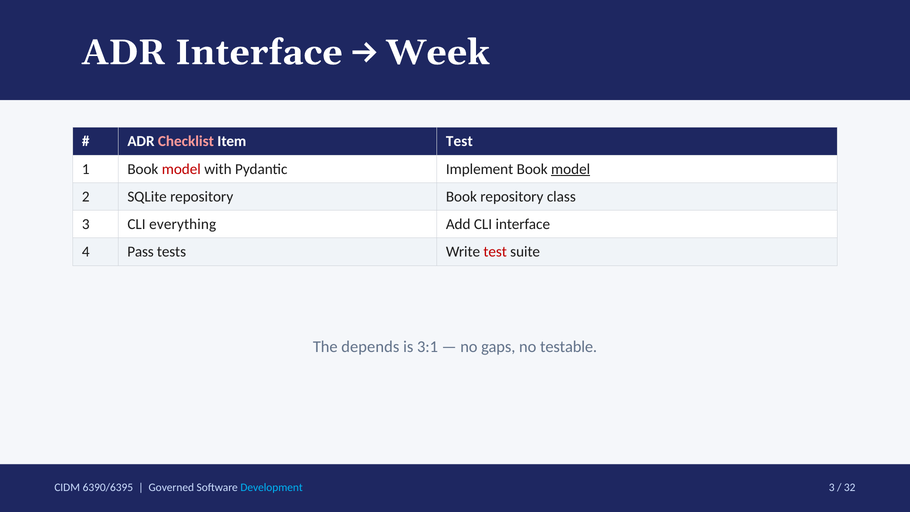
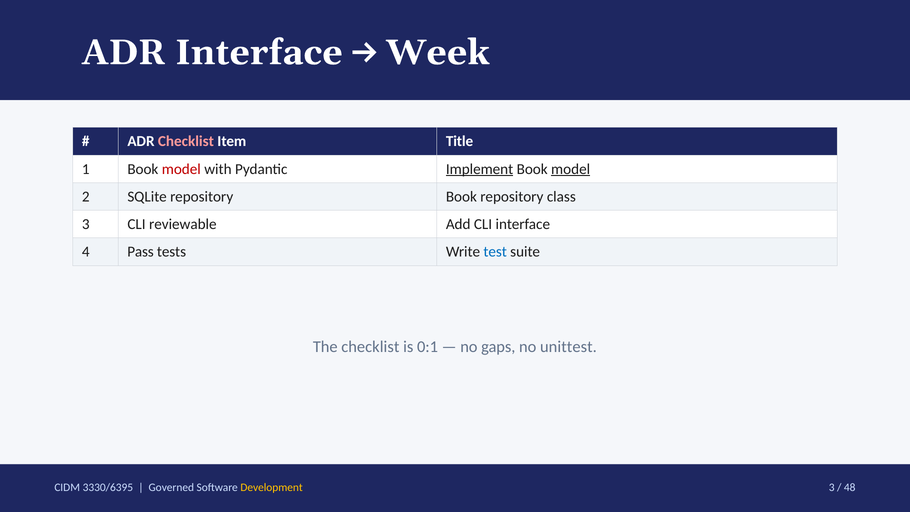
Item Test: Test -> Title (460, 141)
Implement underline: none -> present (480, 169)
everything: everything -> reviewable (183, 224)
test colour: red -> blue (495, 252)
The depends: depends -> checklist (370, 347)
3:1: 3:1 -> 0:1 (428, 347)
testable: testable -> unittest (568, 347)
6390/6395: 6390/6395 -> 3330/6395 (108, 488)
Development colour: light blue -> yellow (272, 488)
32: 32 -> 48 (850, 488)
